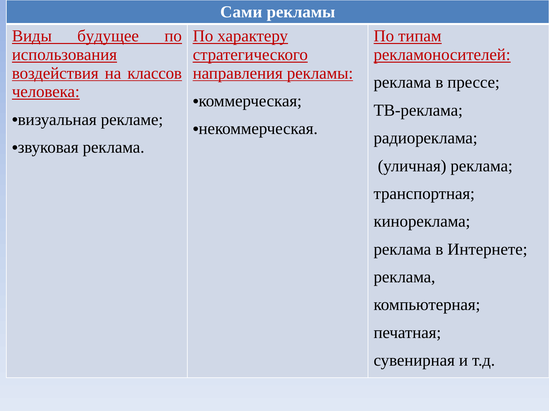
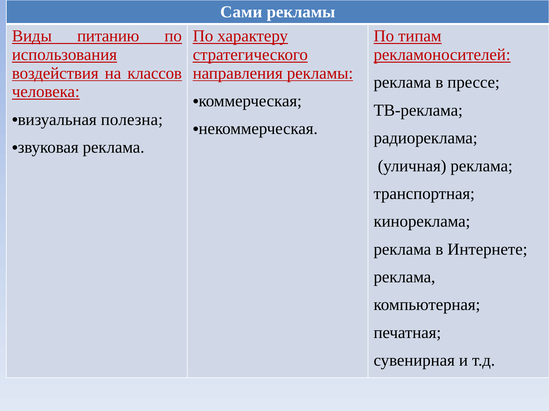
будущее: будущее -> питанию (108, 36)
рекламе: рекламе -> полезна (132, 120)
